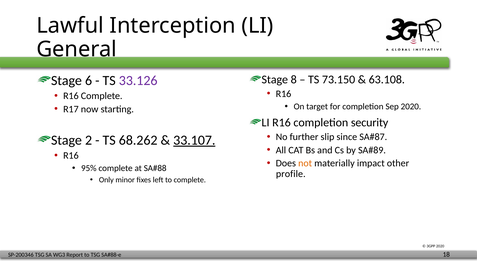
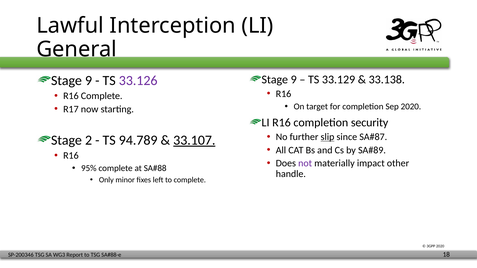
8: 8 -> 9 (294, 80)
73.150: 73.150 -> 33.129 (339, 80)
63.108: 63.108 -> 33.138 (387, 80)
6: 6 -> 9 (89, 81)
slip underline: none -> present (327, 137)
68.262: 68.262 -> 94.789 (138, 140)
not colour: orange -> purple (305, 163)
profile: profile -> handle (291, 174)
